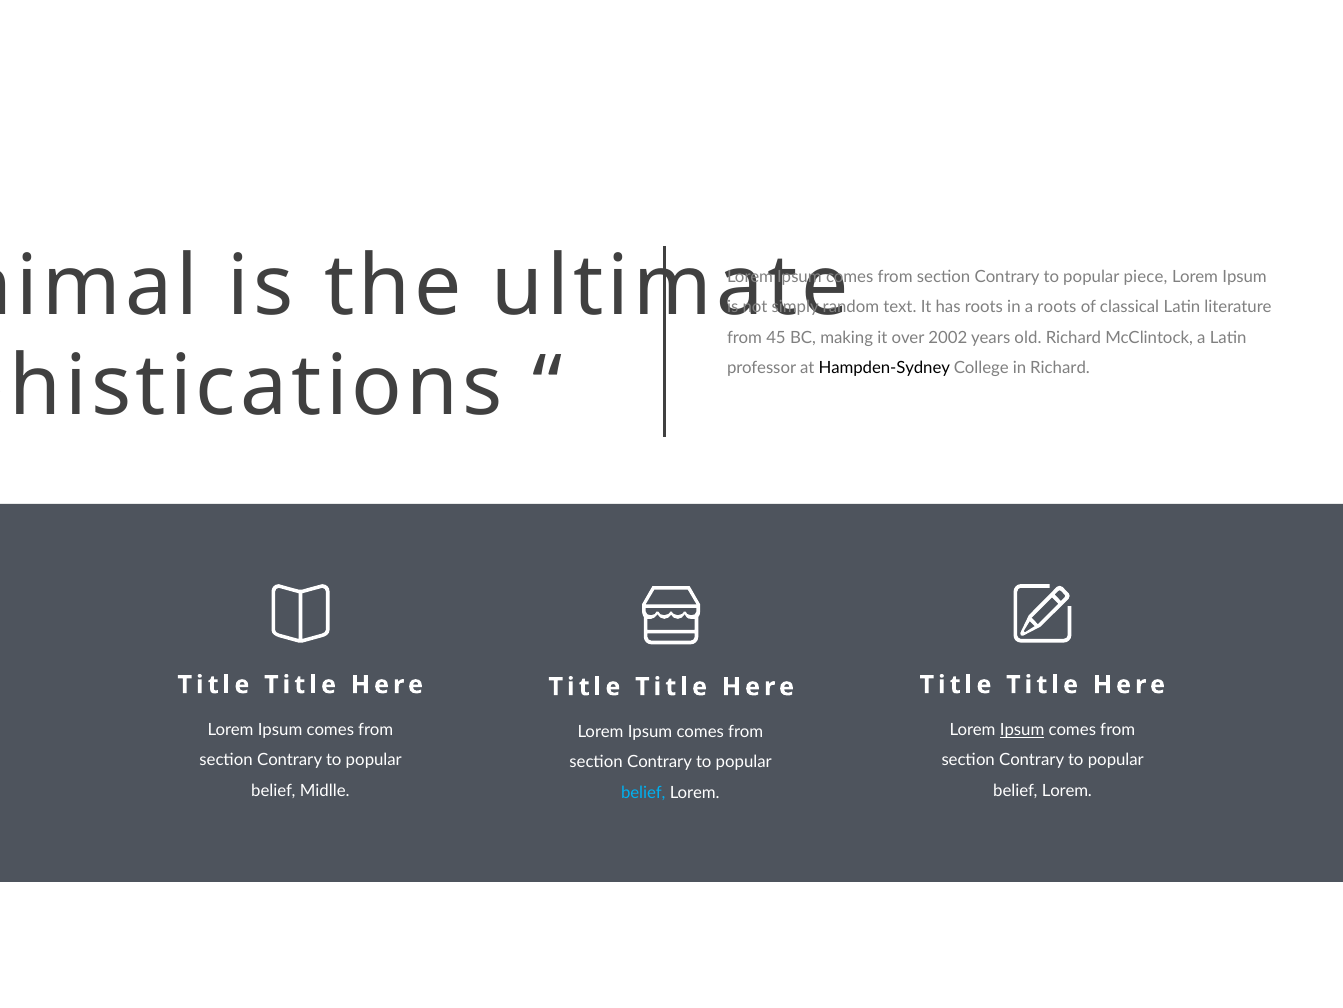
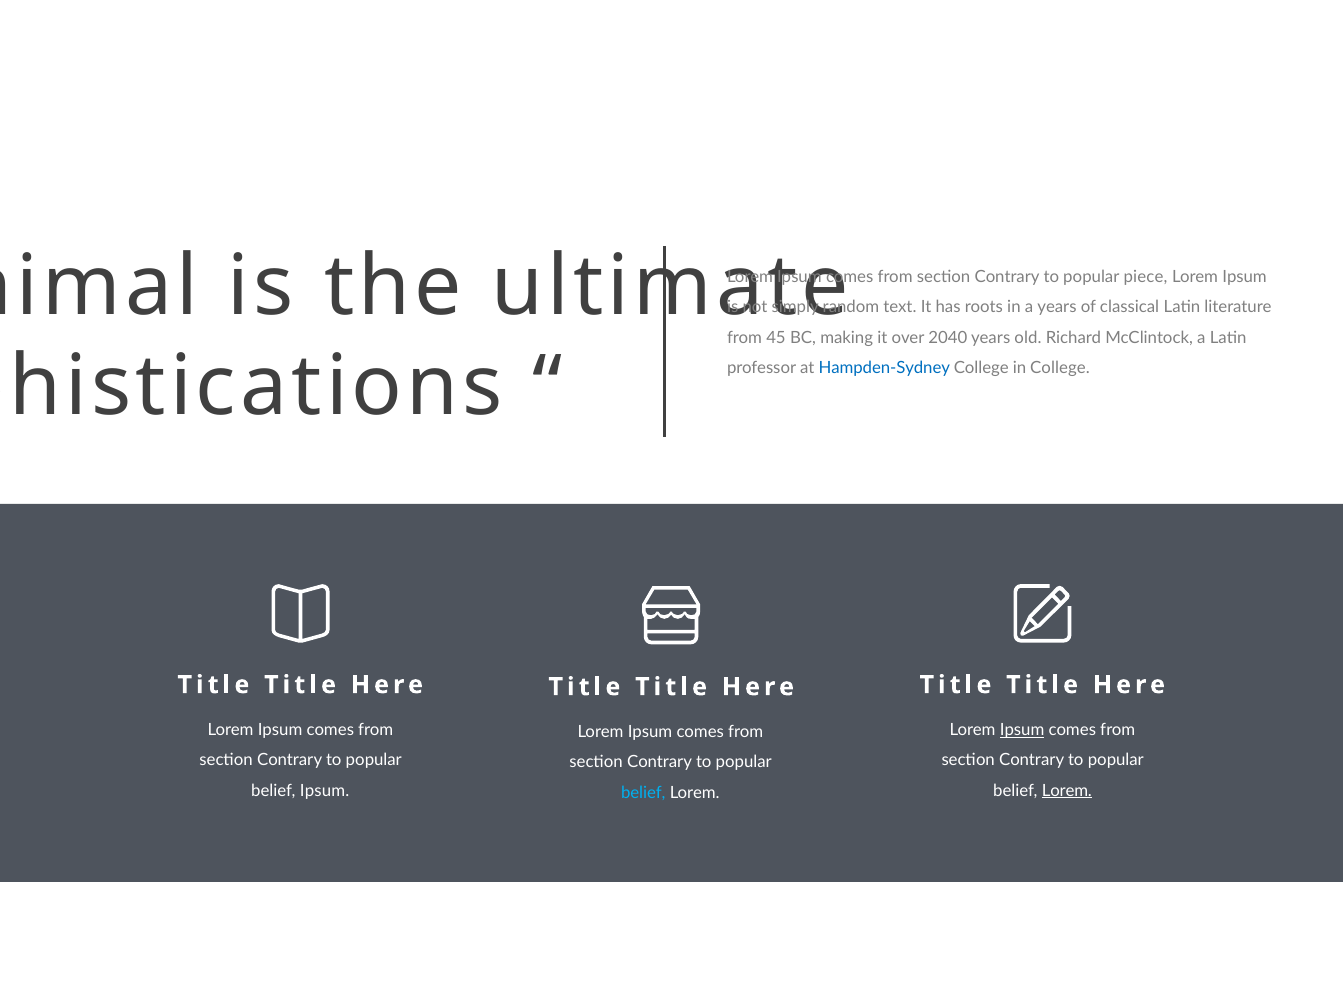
a roots: roots -> years (1057, 307)
2002: 2002 -> 2040 (948, 337)
Hampden-Sydney colour: black -> blue (884, 368)
in Richard: Richard -> College (1060, 368)
belief Midlle: Midlle -> Ipsum (325, 790)
Lorem underline: none -> present (1067, 790)
